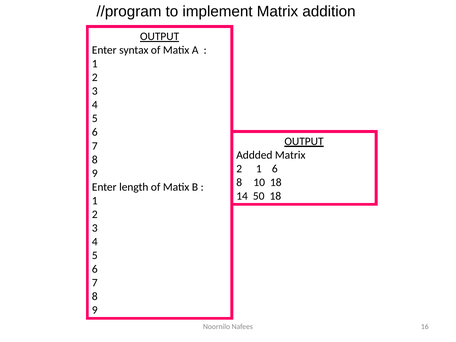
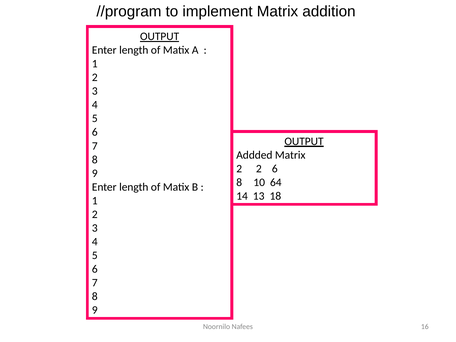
syntax: syntax -> length (134, 50)
2 1: 1 -> 2 (259, 169)
10 18: 18 -> 64 (276, 182)
50: 50 -> 13 (259, 196)
